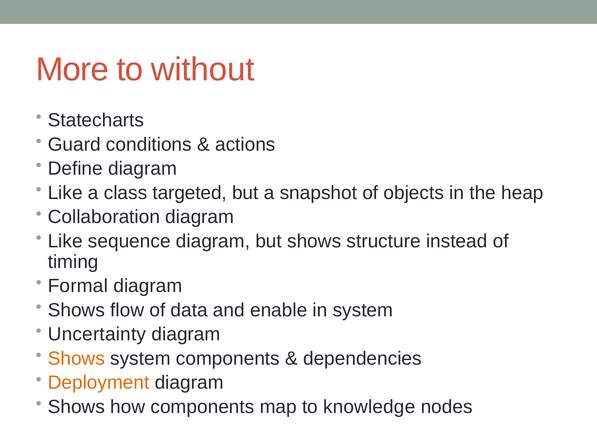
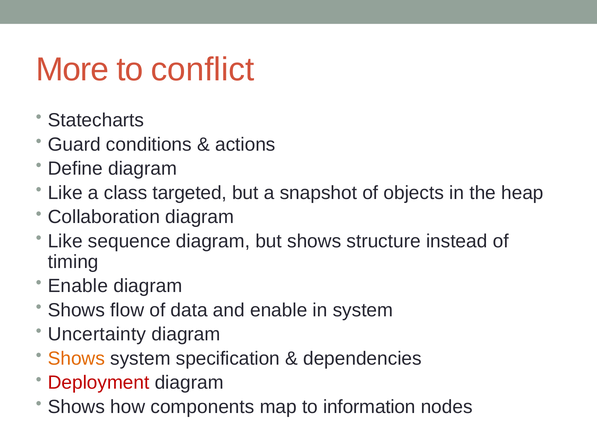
without: without -> conflict (202, 69)
Formal: Formal -> Enable (78, 286)
system components: components -> specification (228, 358)
Deployment colour: orange -> red (99, 382)
knowledge: knowledge -> information (369, 407)
